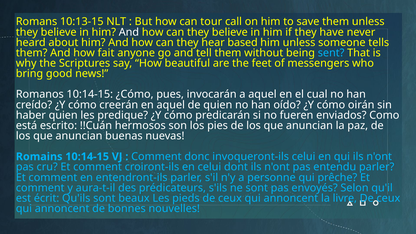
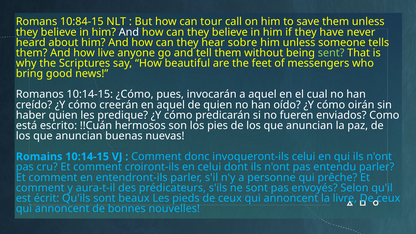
10:13-15: 10:13-15 -> 10:84-15 (82, 22)
based: based -> sobre (242, 43)
fait: fait -> live (106, 53)
sent colour: light blue -> light green (331, 53)
